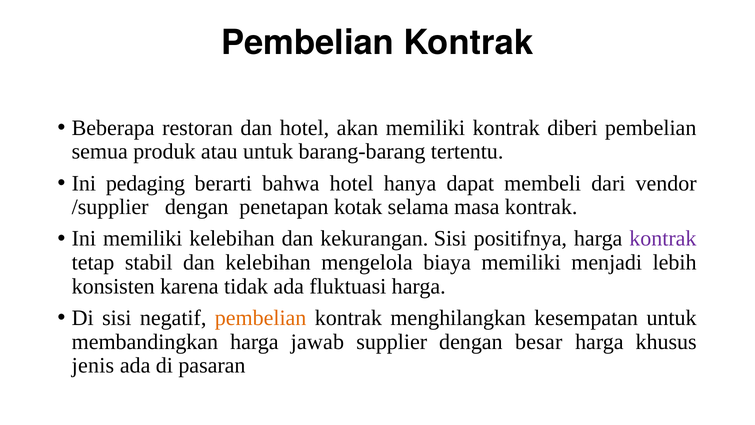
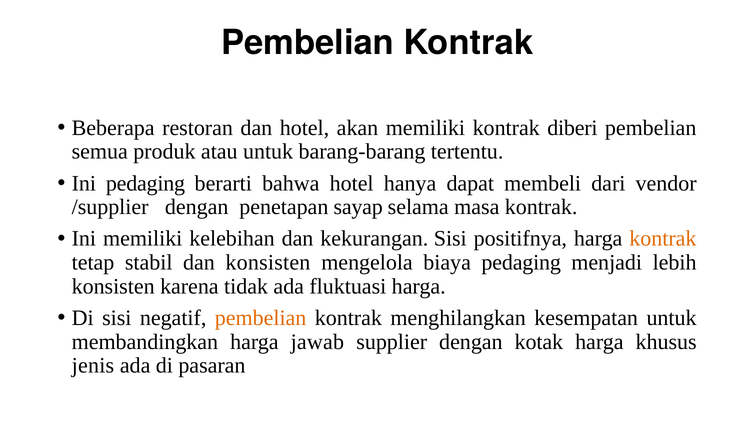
kotak: kotak -> sayap (358, 207)
kontrak colour: purple -> orange (663, 239)
dan kelebihan: kelebihan -> konsisten (268, 262)
biaya memiliki: memiliki -> pedaging (521, 262)
besar: besar -> kotak (539, 342)
